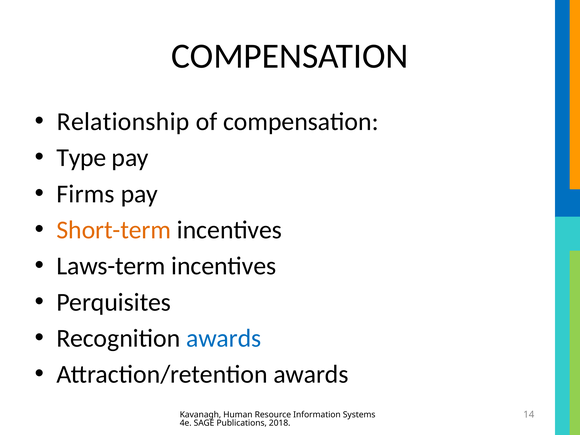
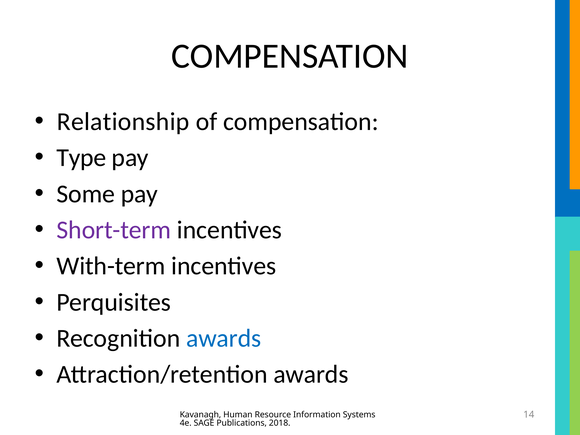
Firms: Firms -> Some (86, 194)
Short-term colour: orange -> purple (114, 230)
Laws-term: Laws-term -> With-term (111, 266)
